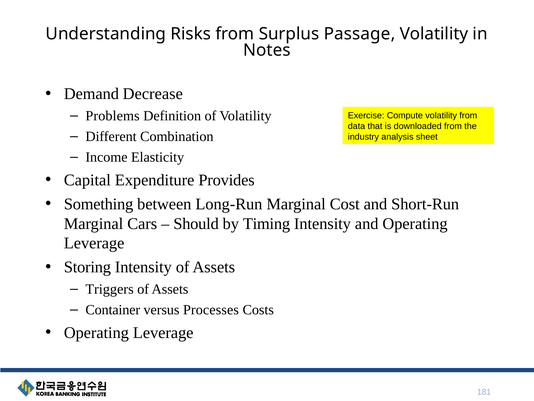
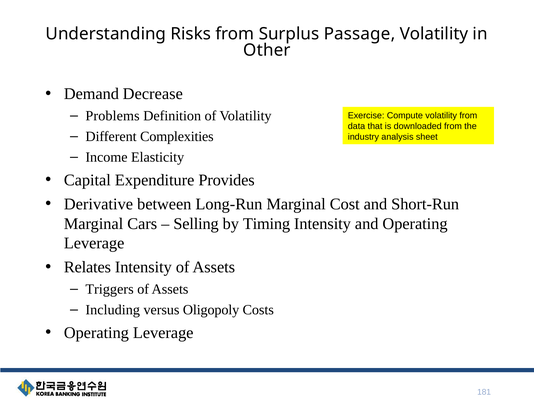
Notes: Notes -> Other (267, 50)
Combination: Combination -> Complexities (177, 136)
Something: Something -> Derivative (98, 204)
Should: Should -> Selling (196, 223)
Storing: Storing -> Relates (87, 267)
Container: Container -> Including (113, 310)
Processes: Processes -> Oligopoly (211, 310)
